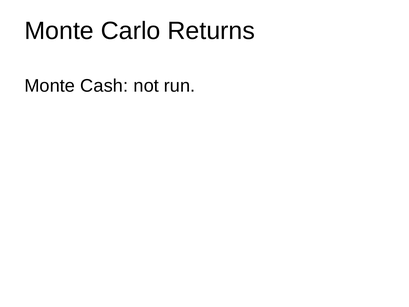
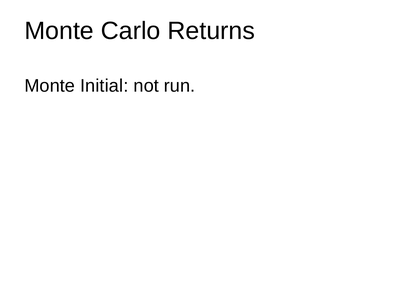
Cash: Cash -> Initial (104, 86)
